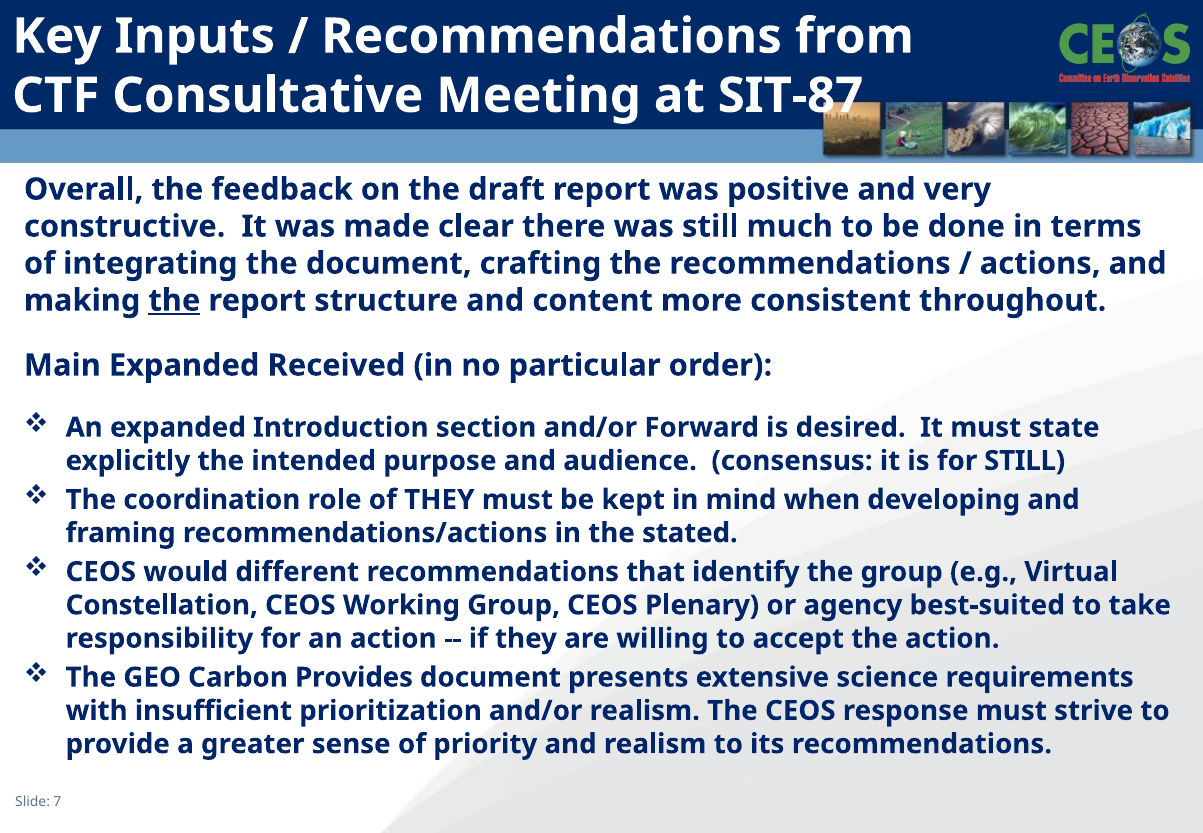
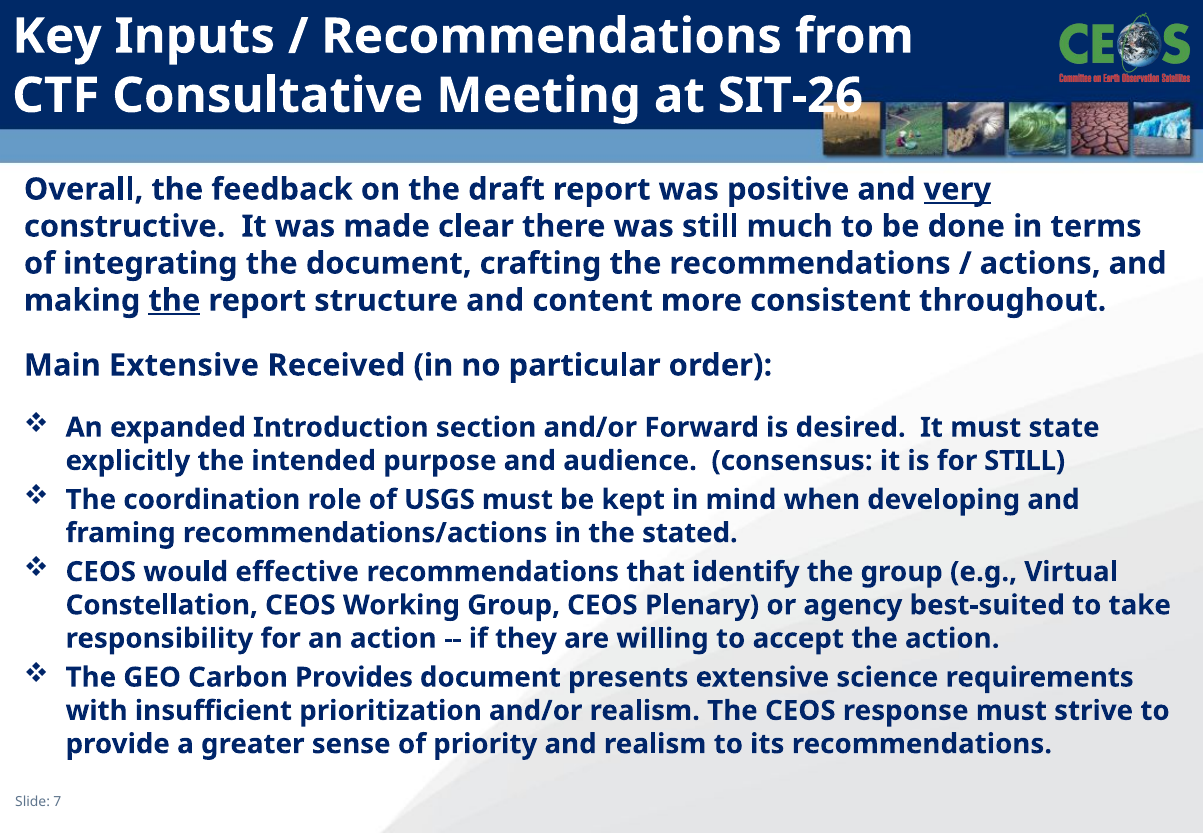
SIT-87: SIT-87 -> SIT-26 (790, 96)
very underline: none -> present (957, 189)
Main Expanded: Expanded -> Extensive (184, 365)
of THEY: THEY -> USGS (439, 500)
different: different -> effective (297, 572)
